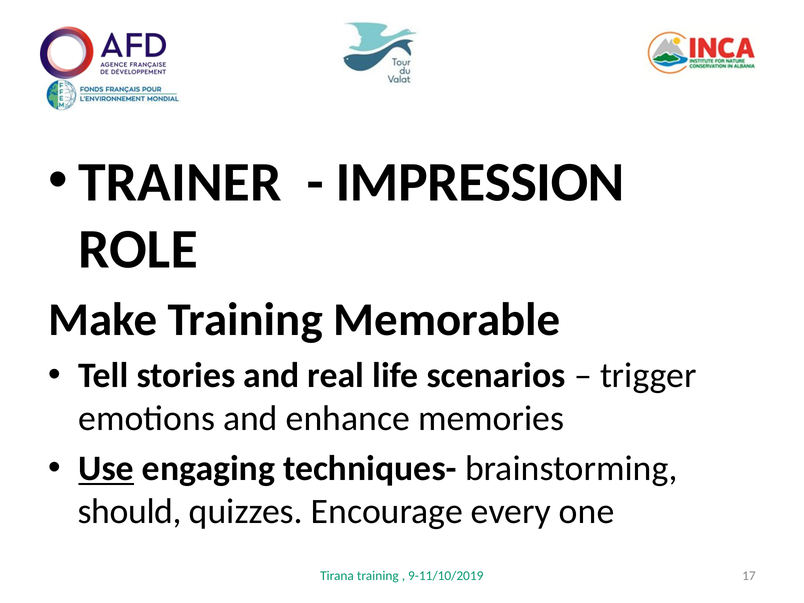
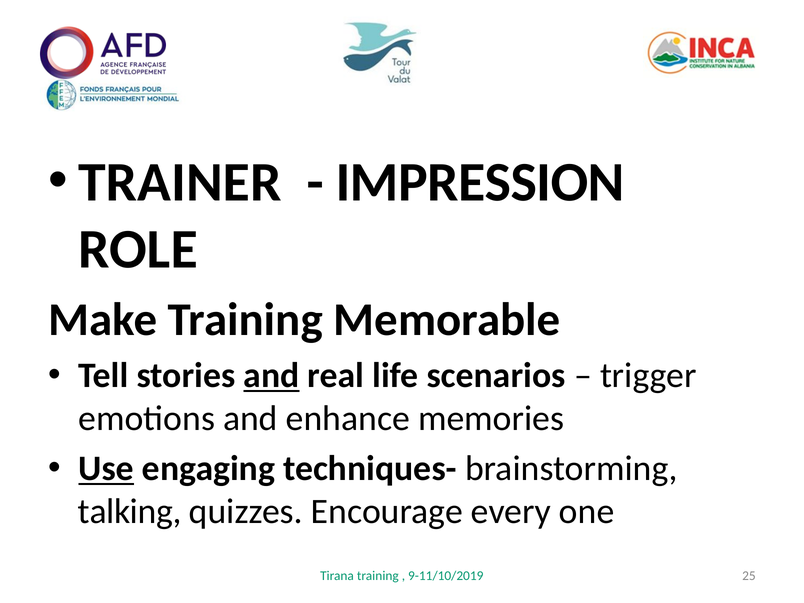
and underline: none -> present (271, 376)
should: should -> talking (130, 512)
17: 17 -> 25 (749, 576)
